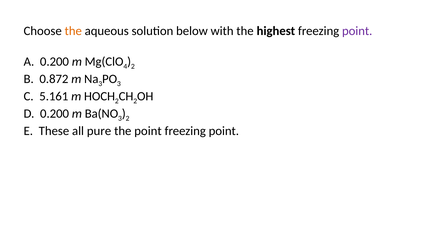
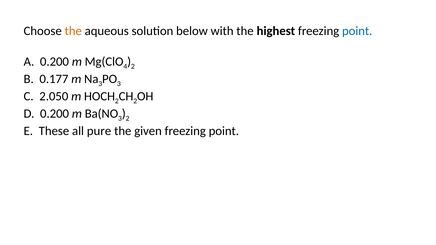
point colour: purple -> blue (357, 31)
0.872: 0.872 -> 0.177 (54, 79)
5.161: 5.161 -> 2.050 (54, 96)
the point: point -> given (148, 131)
